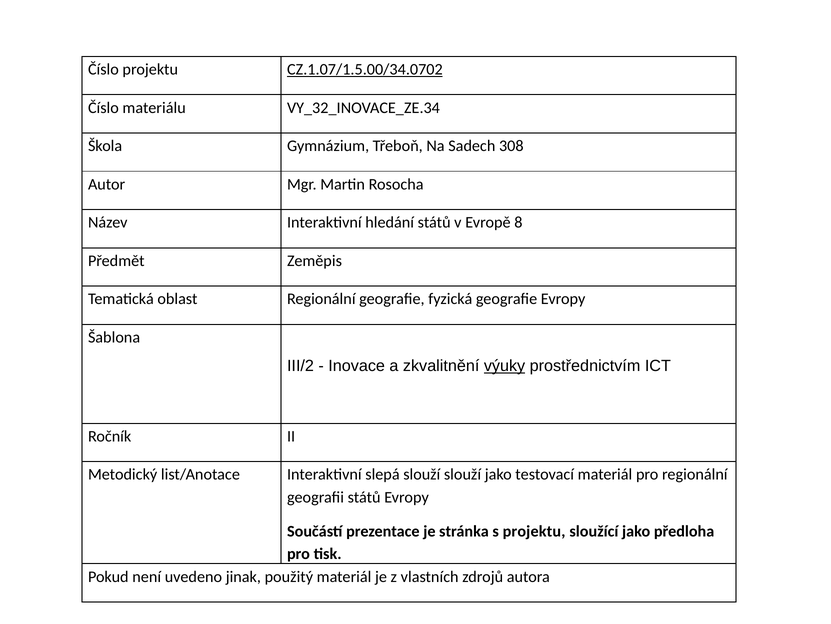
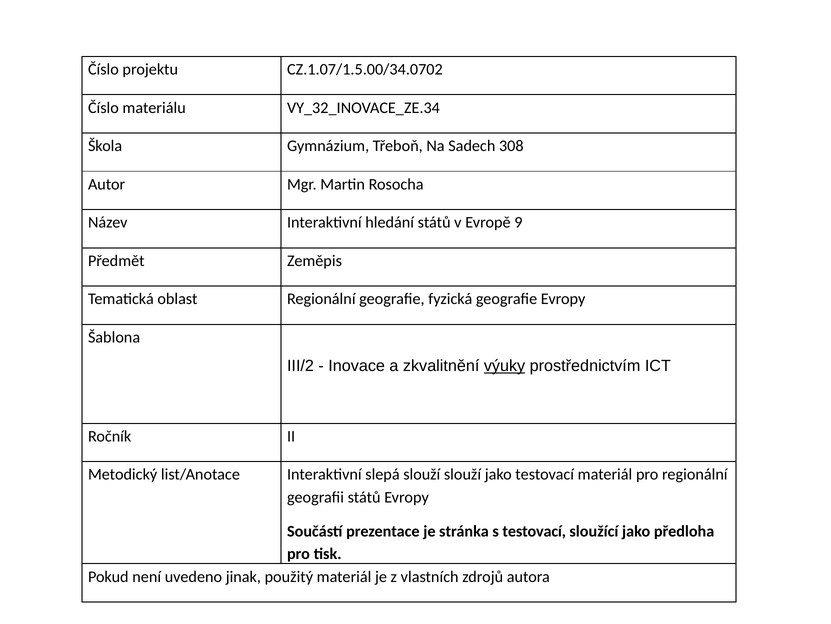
CZ.1.07/1.5.00/34.0702 underline: present -> none (365, 69)
8: 8 -> 9 (518, 222)
s projektu: projektu -> testovací (534, 531)
